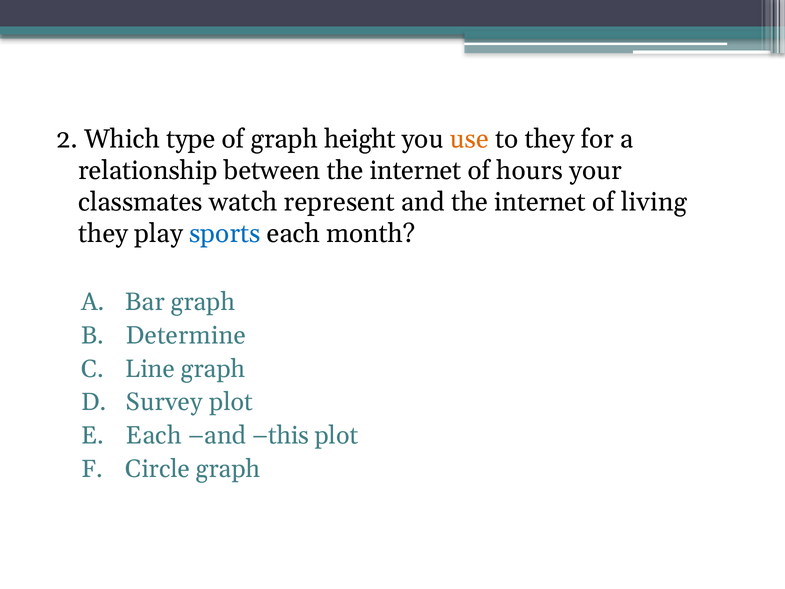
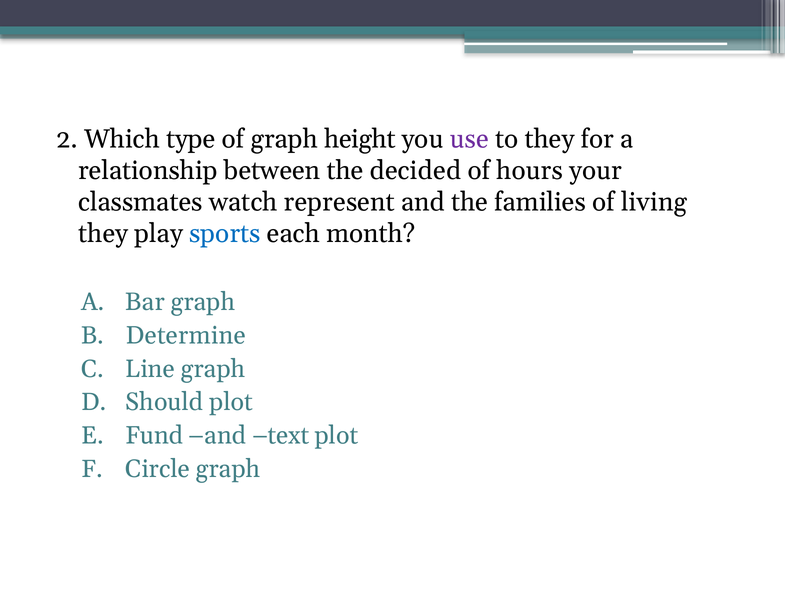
use colour: orange -> purple (469, 139)
between the internet: internet -> decided (415, 171)
and the internet: internet -> families (540, 202)
Survey: Survey -> Should (164, 402)
Each: Each -> Fund (154, 435)
this: this -> text (281, 435)
